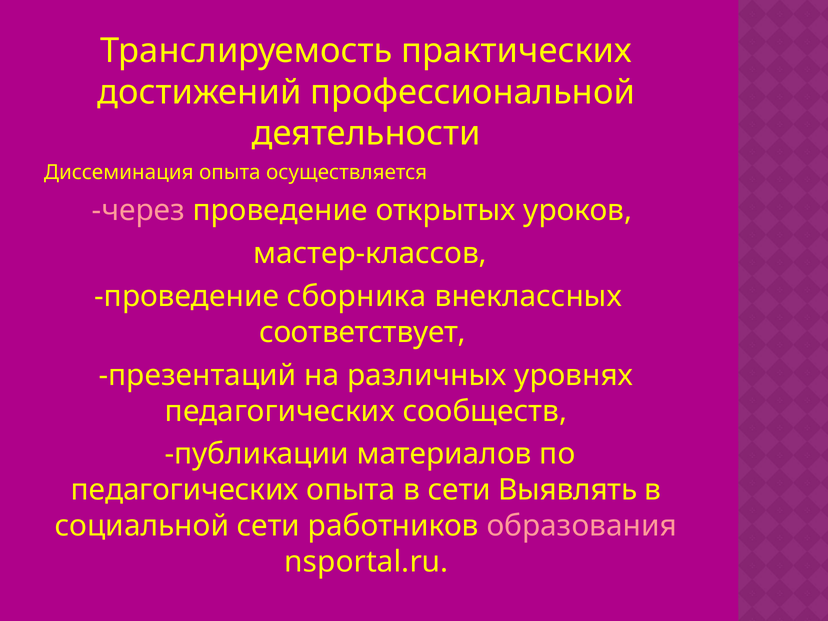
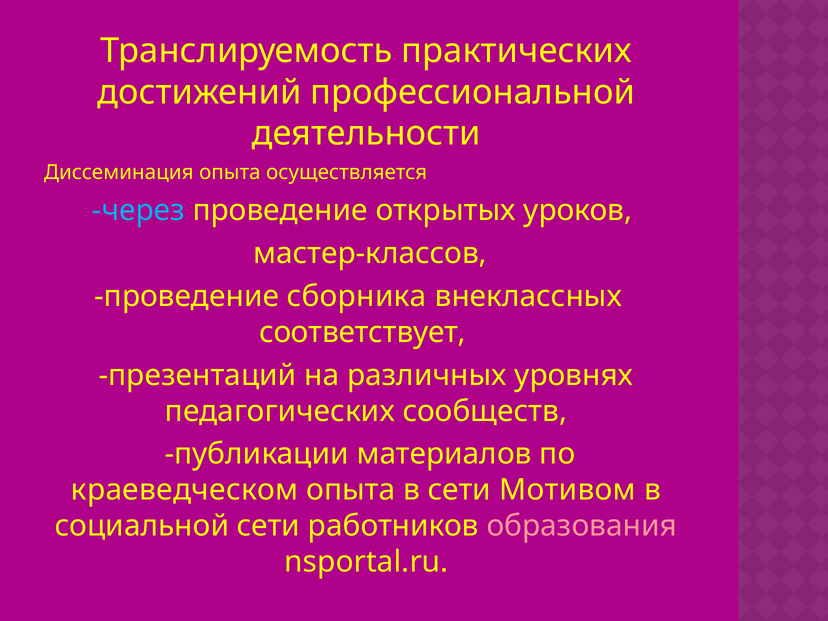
через colour: pink -> light blue (138, 211)
педагогических: педагогических -> краеведческом (185, 490)
Выявлять: Выявлять -> Мотивом (568, 490)
